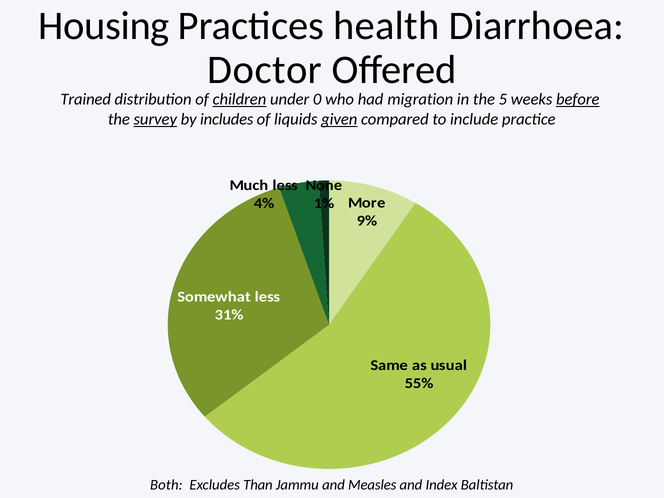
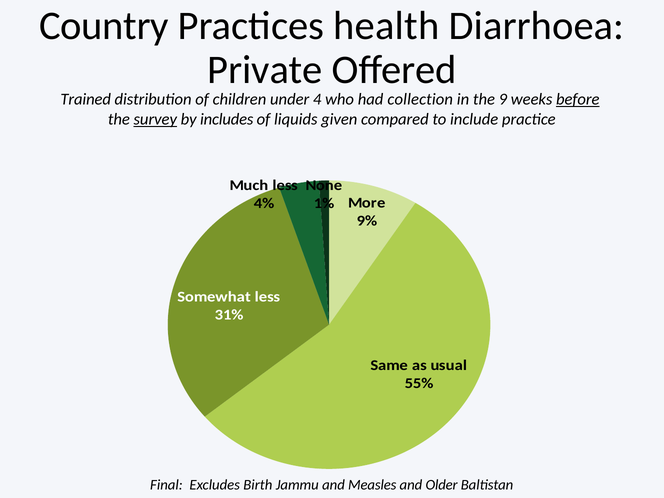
Housing: Housing -> Country (104, 26)
Doctor: Doctor -> Private (265, 70)
children underline: present -> none (239, 99)
0: 0 -> 4 (317, 99)
migration: migration -> collection (420, 99)
5: 5 -> 9 (503, 99)
given underline: present -> none (339, 119)
Both: Both -> Final (166, 485)
Than: Than -> Birth (258, 485)
Index: Index -> Older (442, 485)
